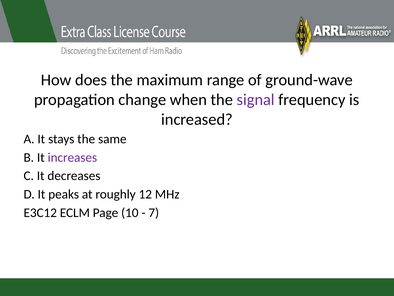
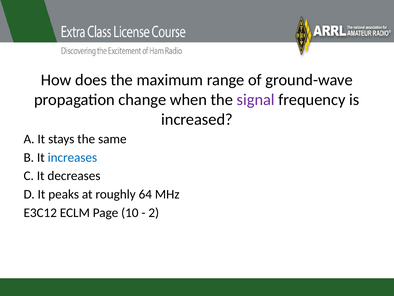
increases colour: purple -> blue (72, 157)
12: 12 -> 64 (145, 194)
7: 7 -> 2 (154, 212)
